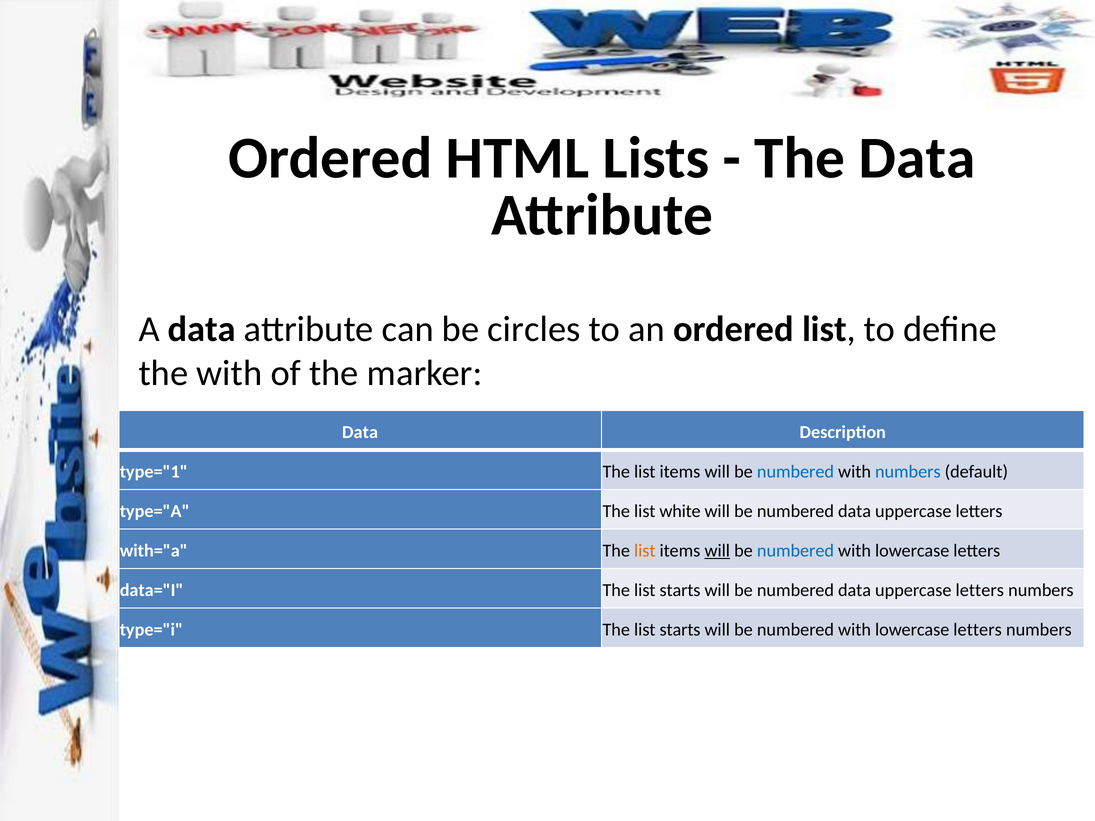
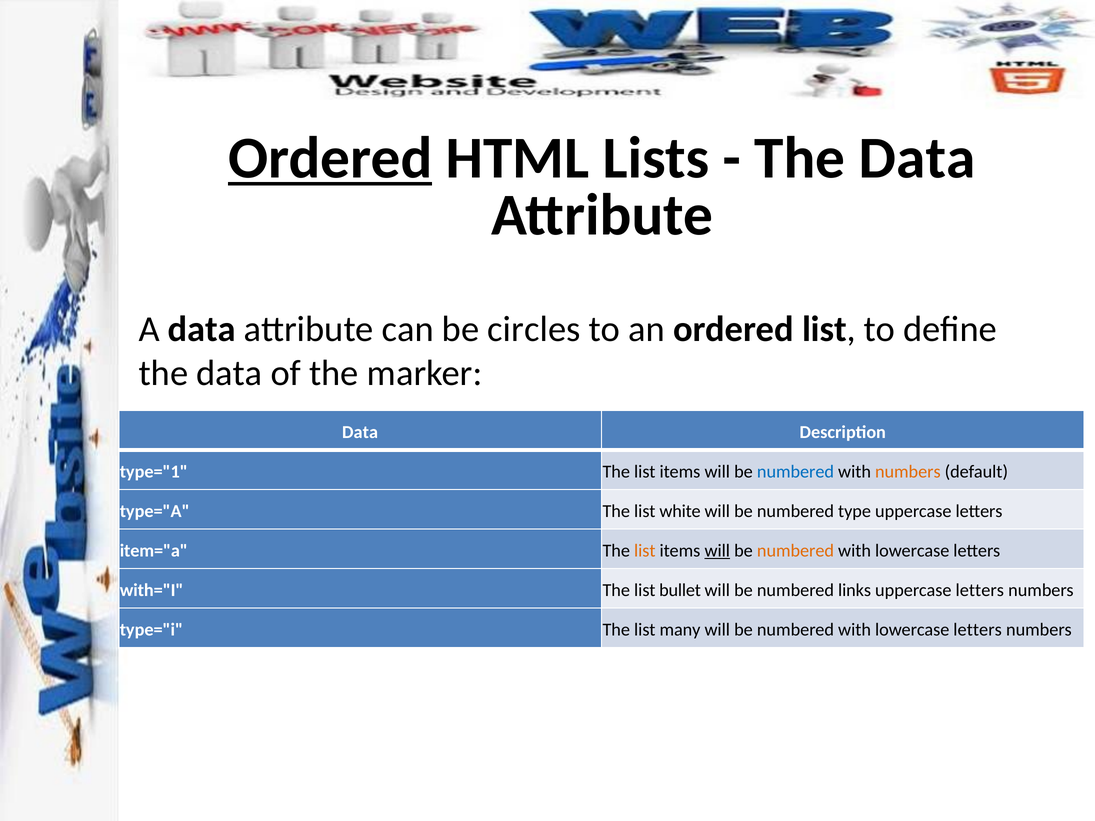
Ordered underline: none -> present (330, 158)
with: with -> data (229, 373)
numbers colour: blue -> orange (908, 472)
data: data -> type (855, 511)
with="a: with="a -> item="a (154, 551)
numbered colour: blue -> orange (795, 551)
data="I: data="I -> with="I (152, 590)
starts: starts -> bullet (680, 590)
data: data -> links (855, 590)
type="i The list starts: starts -> many (680, 630)
